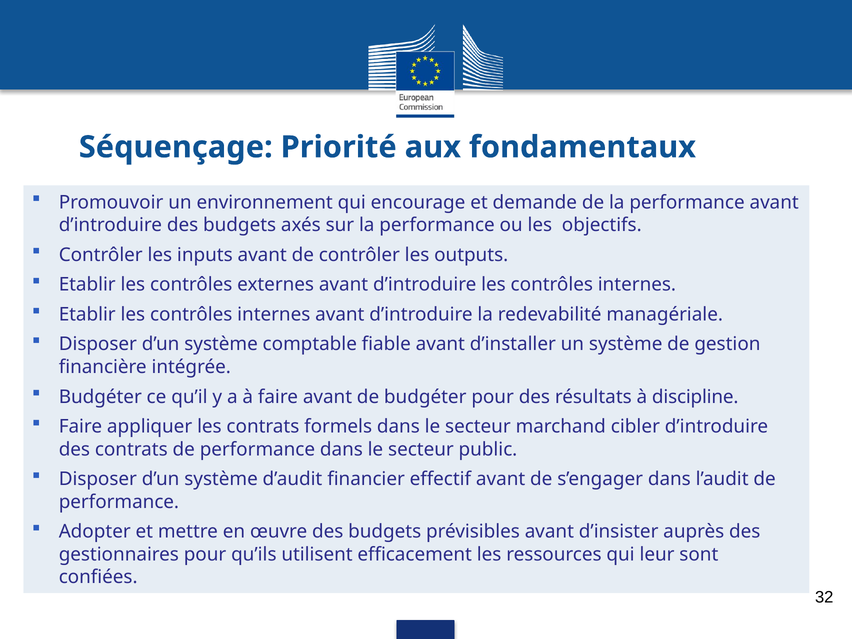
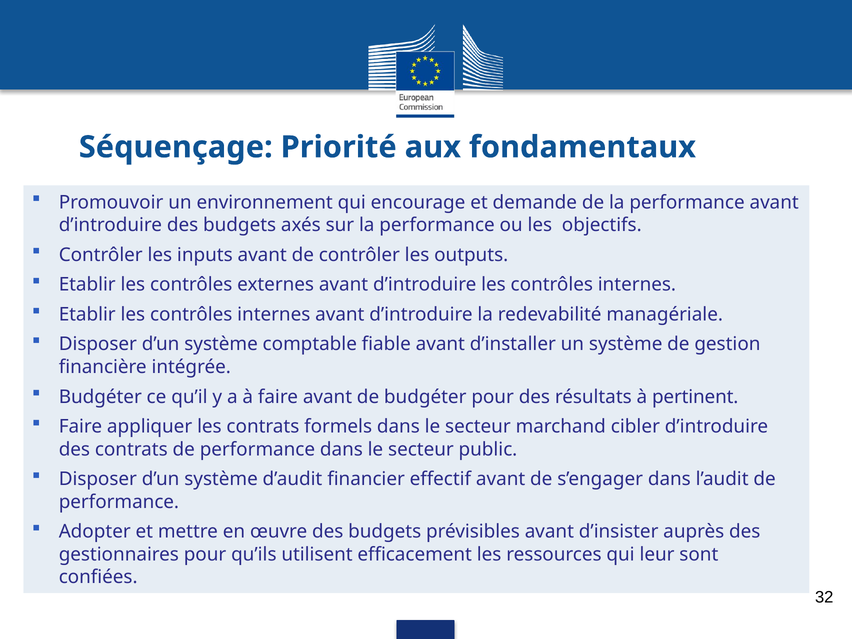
discipline: discipline -> pertinent (695, 397)
